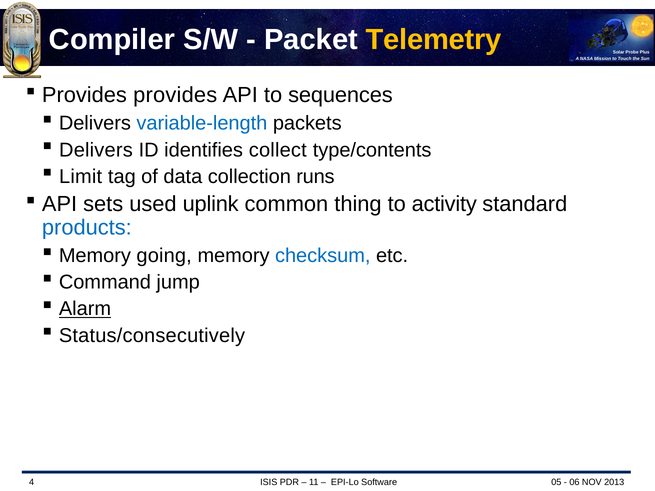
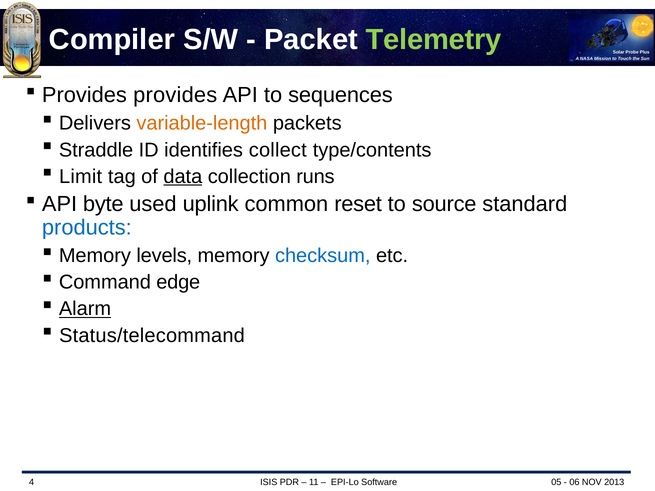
Telemetry colour: yellow -> light green (434, 39)
variable-length colour: blue -> orange (202, 123)
Delivers: Delivers -> Straddle (96, 150)
data underline: none -> present (183, 177)
sets: sets -> byte (103, 204)
thing: thing -> reset (358, 204)
activity: activity -> source (444, 204)
going: going -> levels (164, 256)
jump: jump -> edge (178, 282)
Status/consecutively: Status/consecutively -> Status/telecommand (152, 336)
